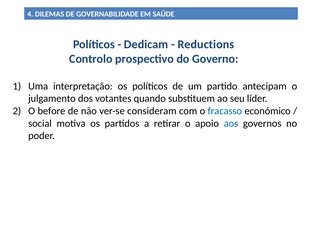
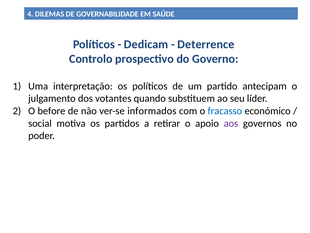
Reductions: Reductions -> Deterrence (206, 44)
consideram: consideram -> informados (152, 111)
aos colour: blue -> purple (231, 123)
